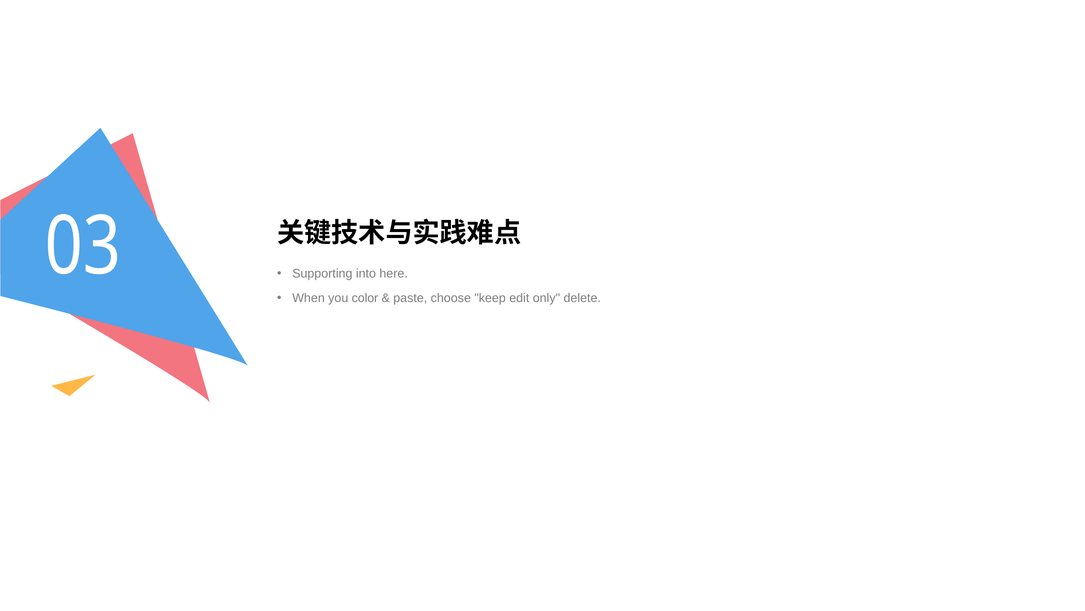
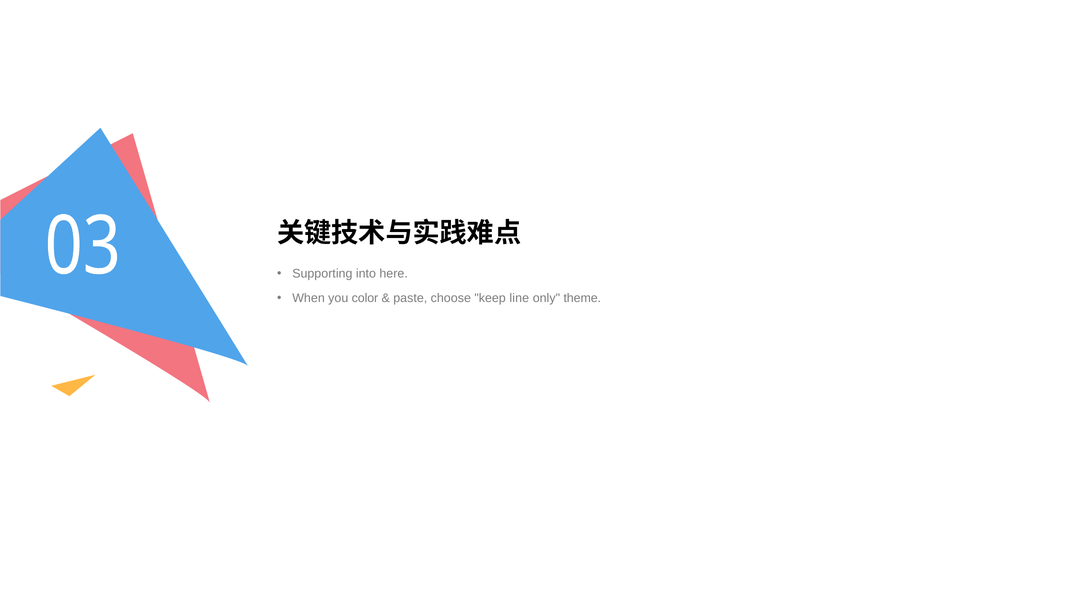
edit: edit -> line (519, 298)
delete: delete -> theme (582, 298)
